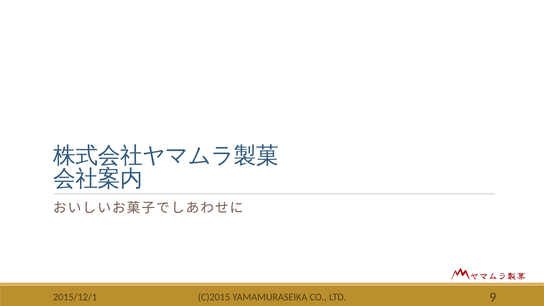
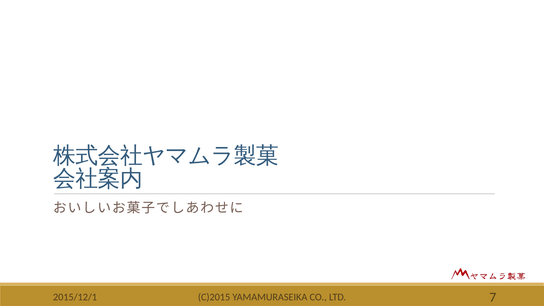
9: 9 -> 7 (493, 297)
